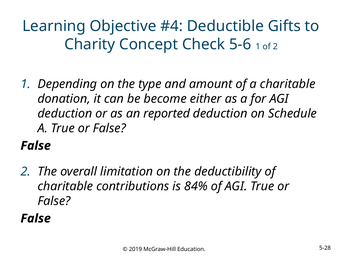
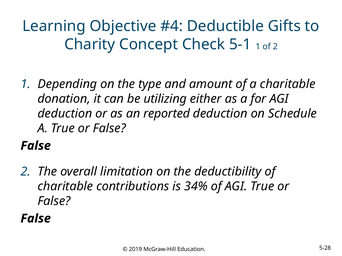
5-6: 5-6 -> 5-1 (240, 44)
become: become -> utilizing (165, 99)
84%: 84% -> 34% (196, 187)
